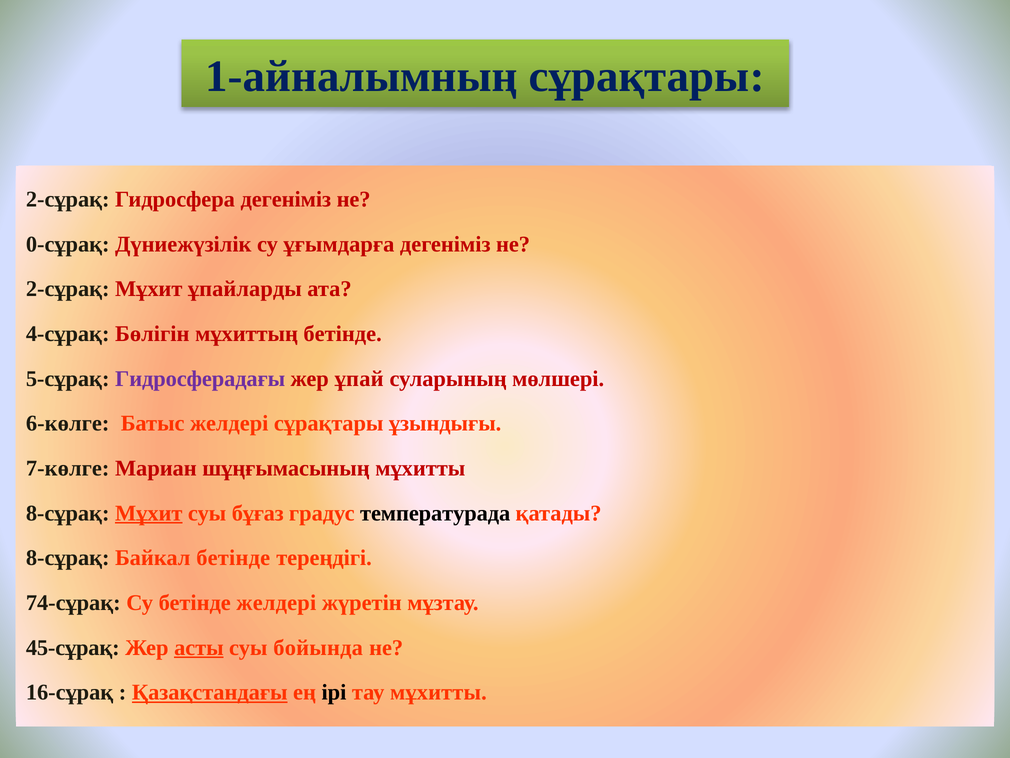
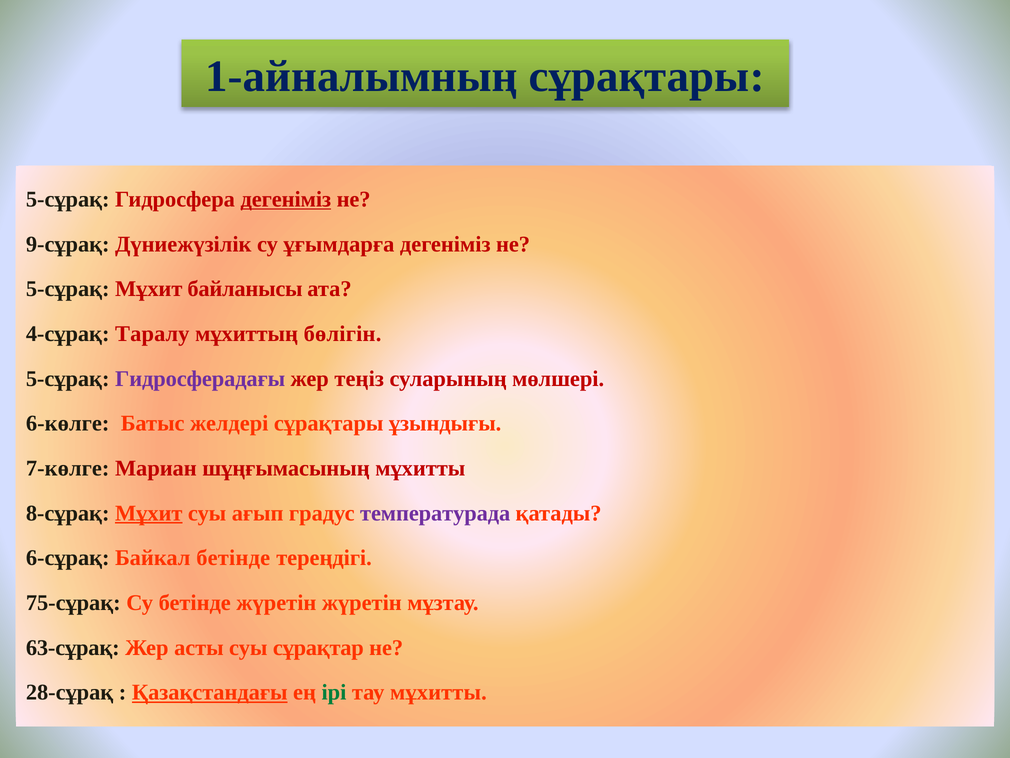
2-сұрақ: 2-сұрақ -> 5-сұрақ (68, 199)
дегеніміз underline: none -> present (286, 199)
0-сұрақ: 0-сұрақ -> 9-сұрақ (68, 244)
2-сұрақ: 2-сұрақ -> 5-сұрақ (68, 289)
ұпайларды: ұпайларды -> байланысы (245, 289)
Бөлігін: Бөлігін -> Таралу (152, 334)
мұхиттың бетінде: бетінде -> бөлігін (343, 334)
ұпай: ұпай -> теңіз (359, 378)
бұғаз: бұғаз -> ағып (258, 513)
температурада colour: black -> purple (435, 513)
8-сұрақ: 8-сұрақ -> 6-сұрақ (68, 558)
74-сұрақ: 74-сұрақ -> 75-сұрақ (73, 602)
бетінде желдері: желдері -> жүретін (276, 602)
45-сұрақ: 45-сұрақ -> 63-сұрақ (73, 647)
асты underline: present -> none (199, 647)
бойында: бойында -> сұрақтар (318, 647)
16-сұрақ: 16-сұрақ -> 28-сұрақ (70, 692)
ірі colour: black -> green (334, 692)
